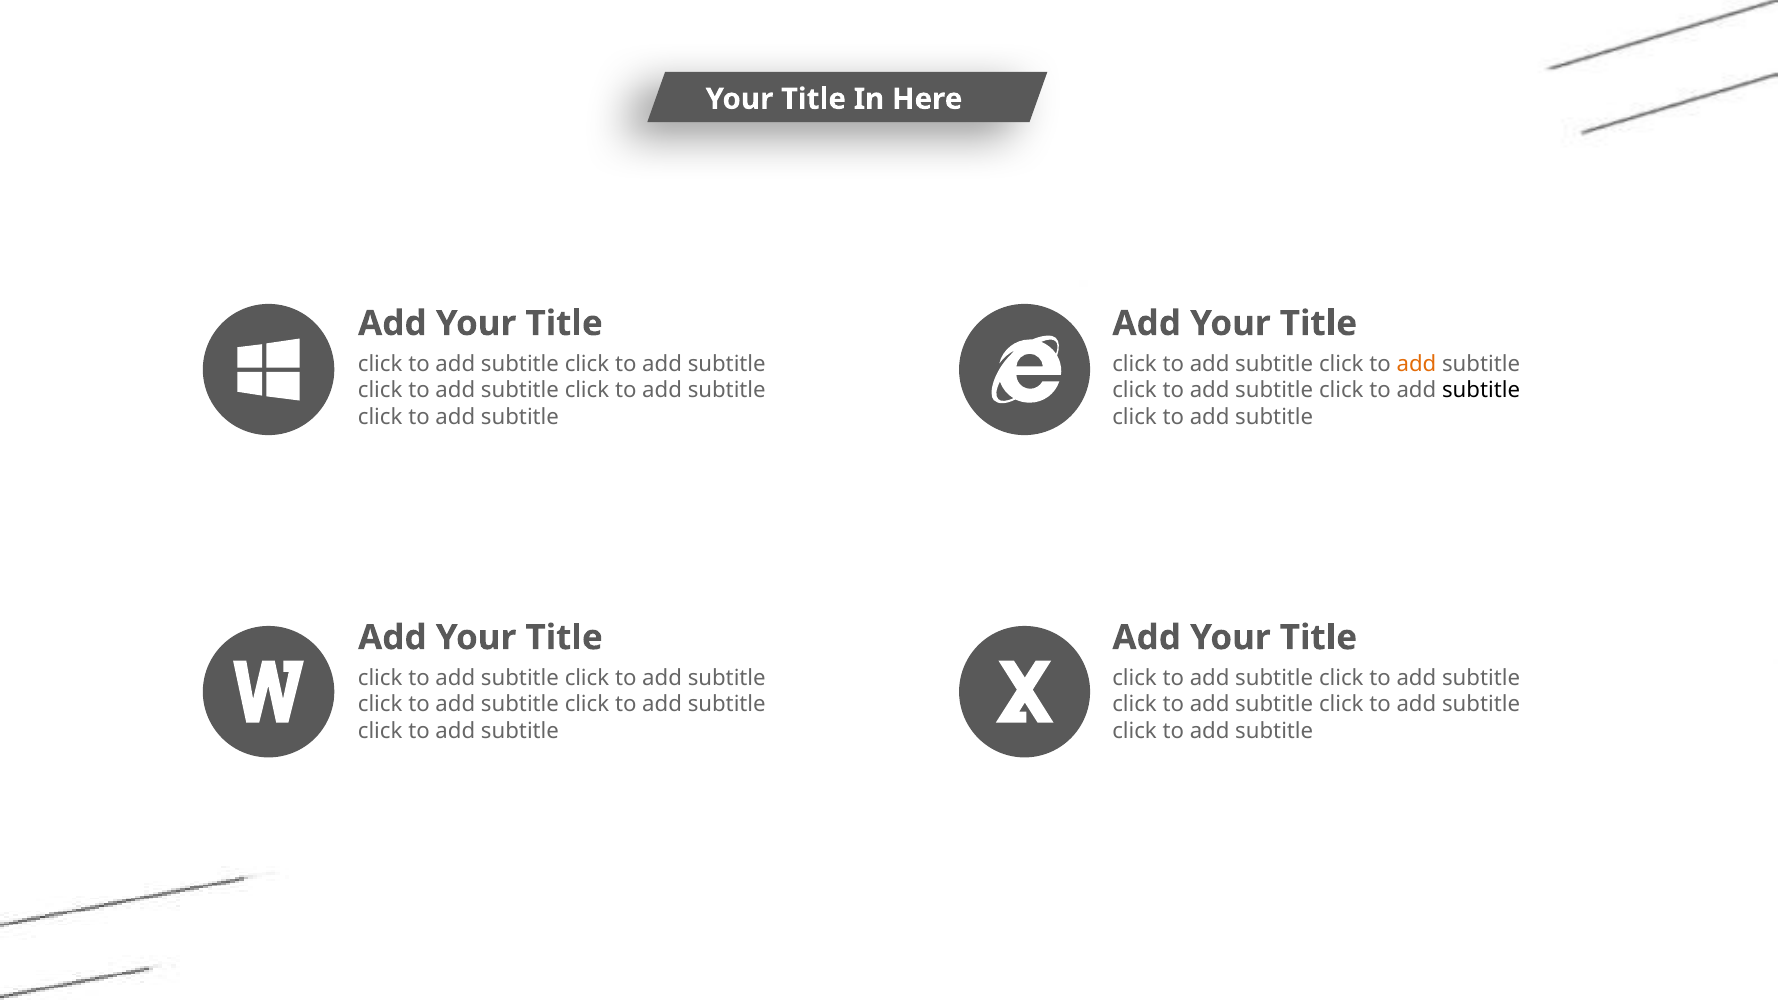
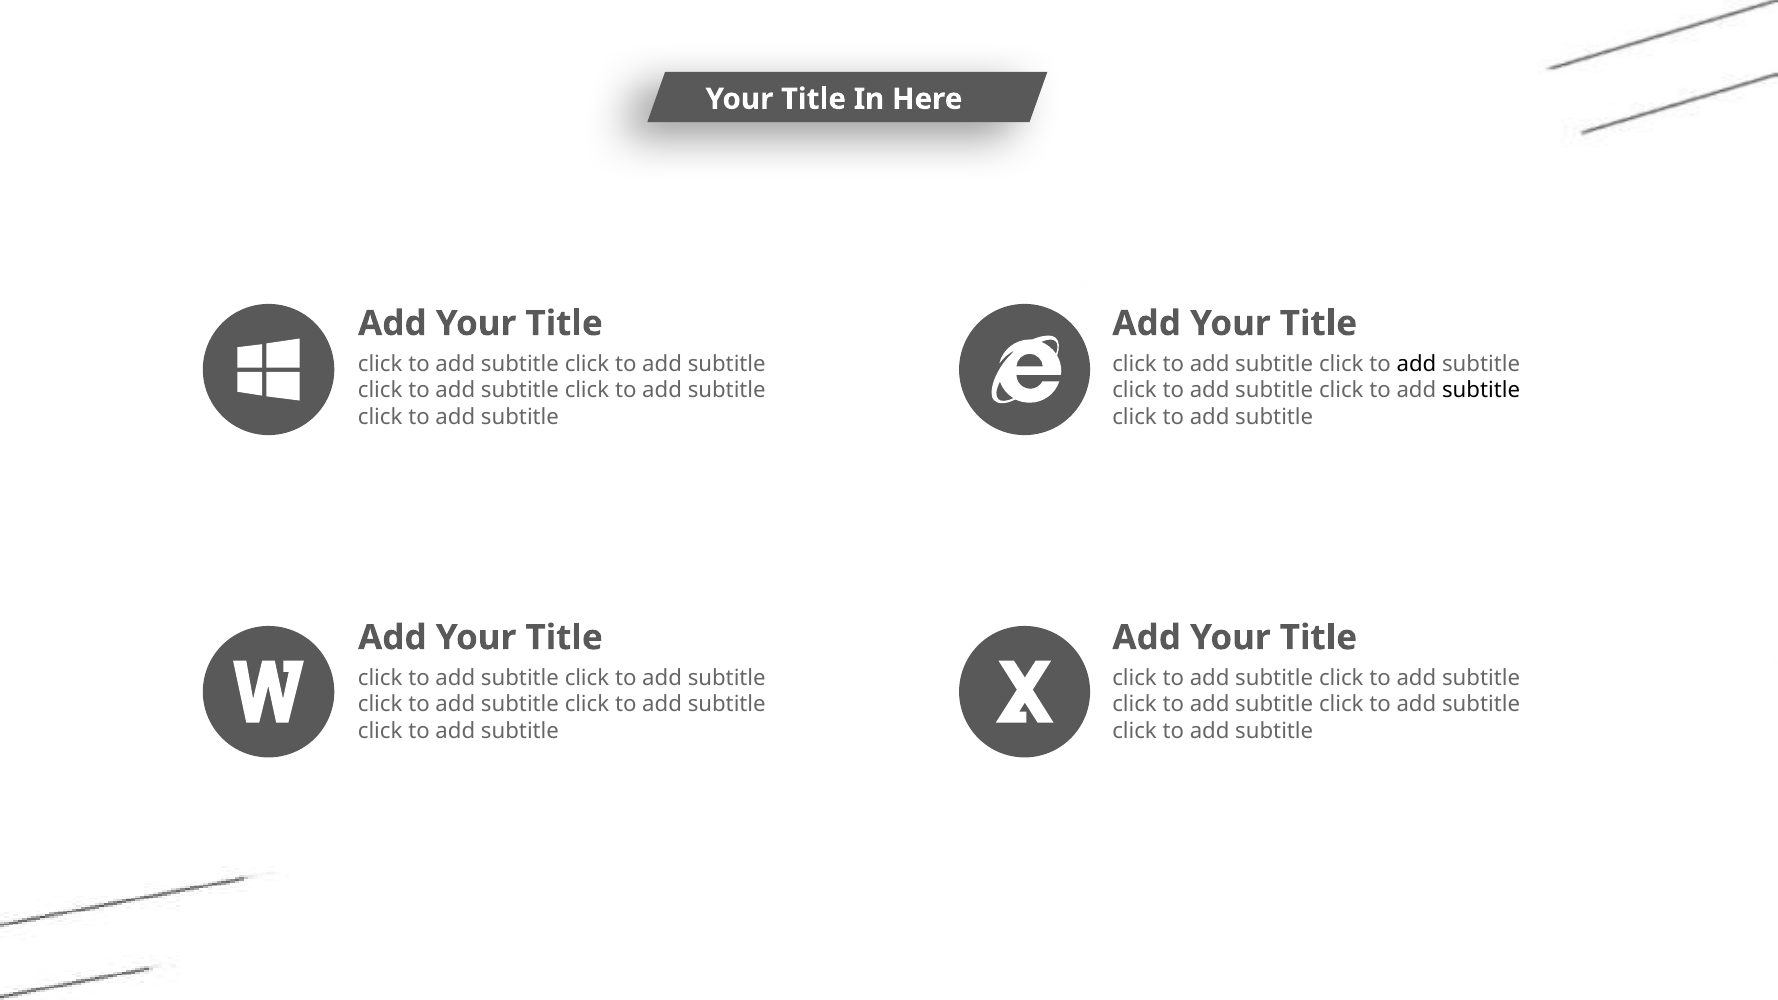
add colour: orange -> black (1416, 364)
